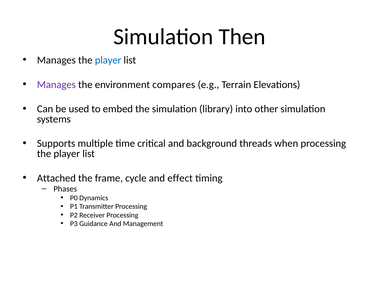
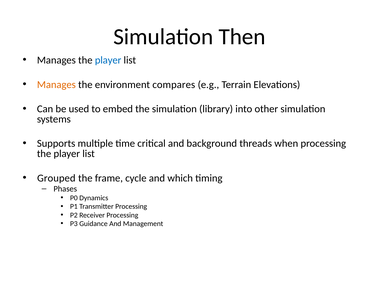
Manages colour: purple -> orange (56, 85)
Attached: Attached -> Grouped (56, 178)
effect: effect -> which (180, 178)
